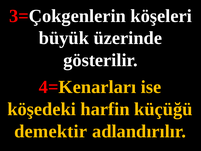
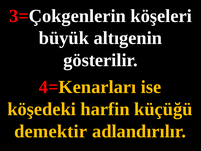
üzerinde: üzerinde -> altıgenin (128, 38)
